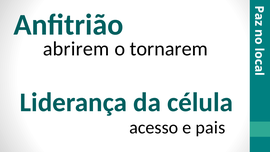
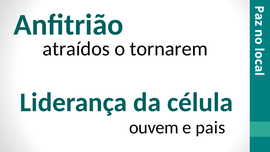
abrirem: abrirem -> atraídos (76, 49)
acesso: acesso -> ouvem (154, 128)
